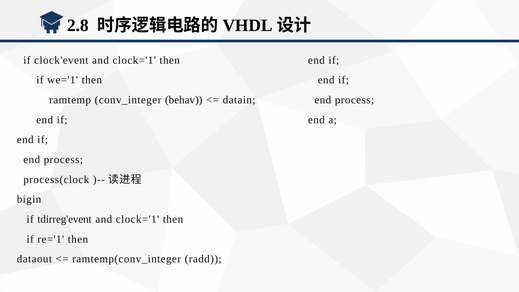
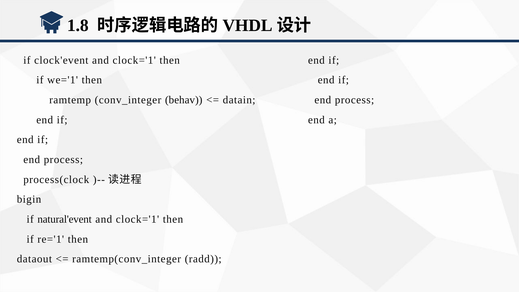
2.8: 2.8 -> 1.8 (78, 26)
tdirreg'event: tdirreg'event -> natural'event (65, 219)
